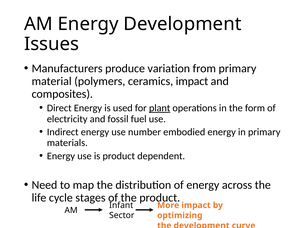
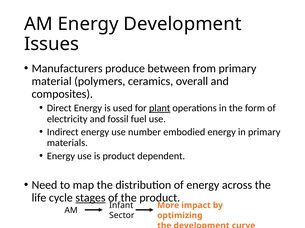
variation: variation -> between (169, 69)
ceramics impact: impact -> overall (192, 82)
stages underline: none -> present (90, 198)
